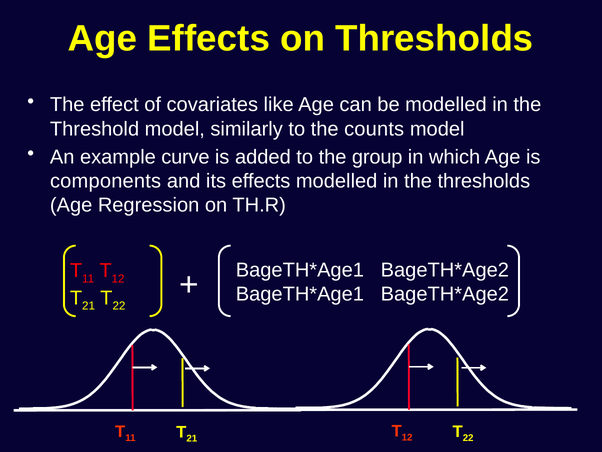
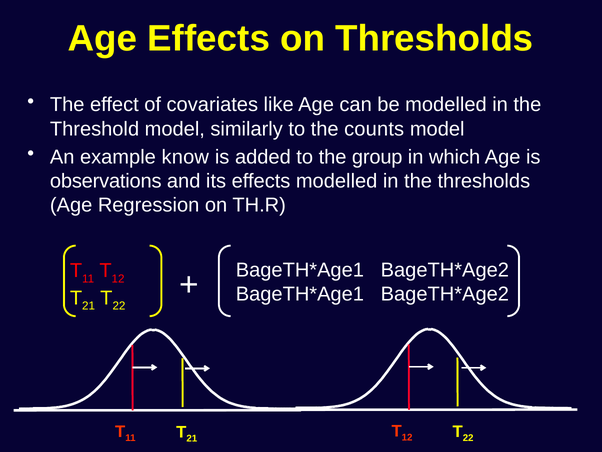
curve: curve -> know (185, 157)
components: components -> observations (106, 181)
